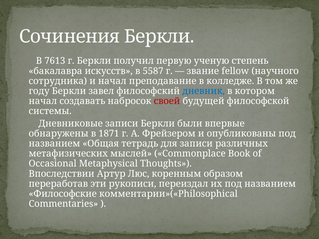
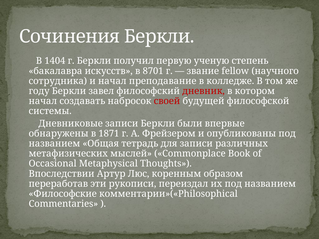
7613: 7613 -> 1404 (55, 61)
5587: 5587 -> 8701 (153, 71)
дневник colour: blue -> red (204, 91)
